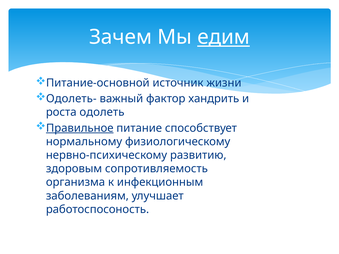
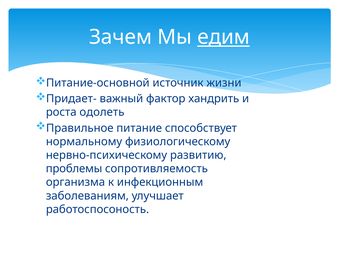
Одолеть-: Одолеть- -> Придает- (71, 99)
Правильное underline: present -> none (80, 128)
здоровым: здоровым -> проблемы (74, 169)
